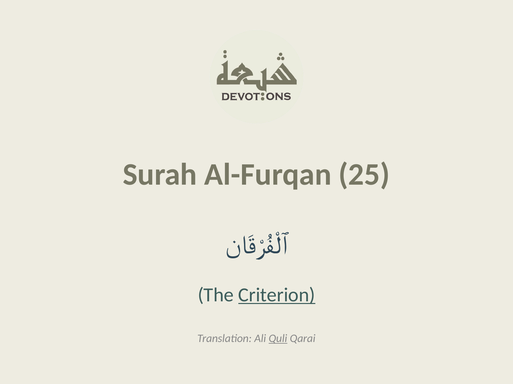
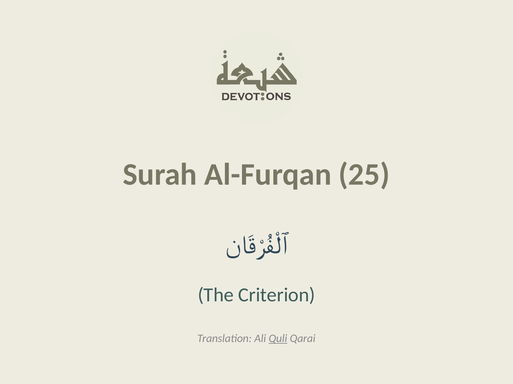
Criterion underline: present -> none (277, 295)
